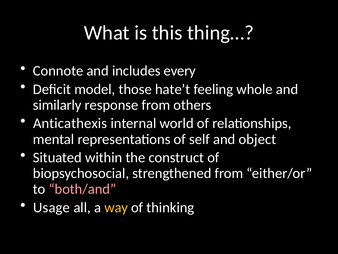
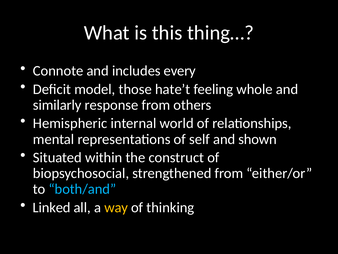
Anticathexis: Anticathexis -> Hemispheric (70, 123)
object: object -> shown (258, 139)
both/and colour: pink -> light blue (82, 189)
Usage: Usage -> Linked (52, 207)
